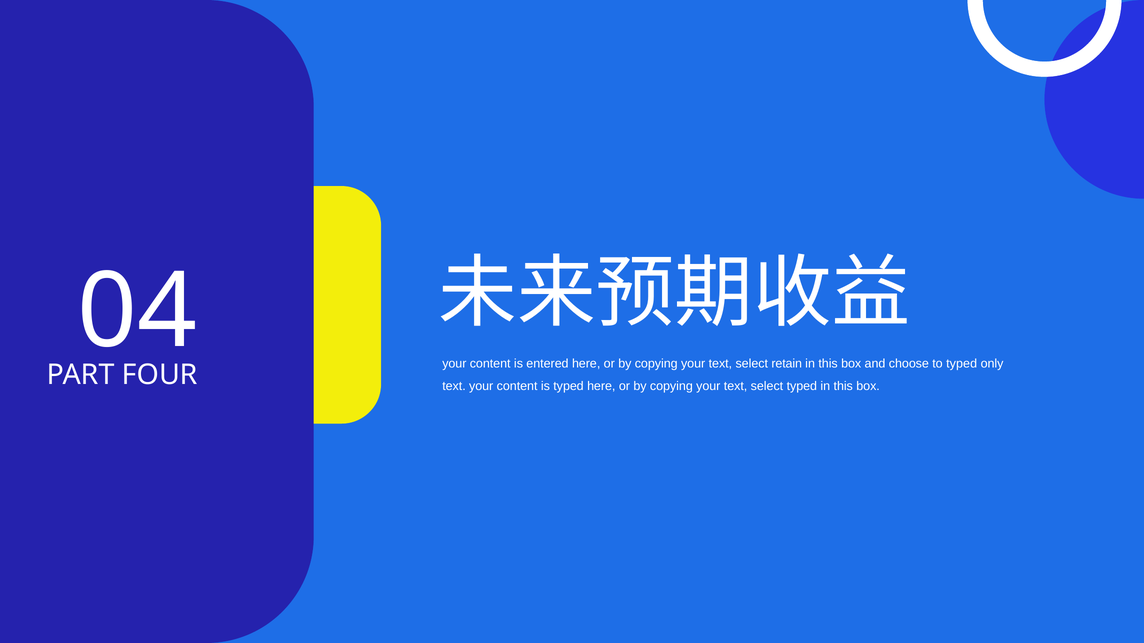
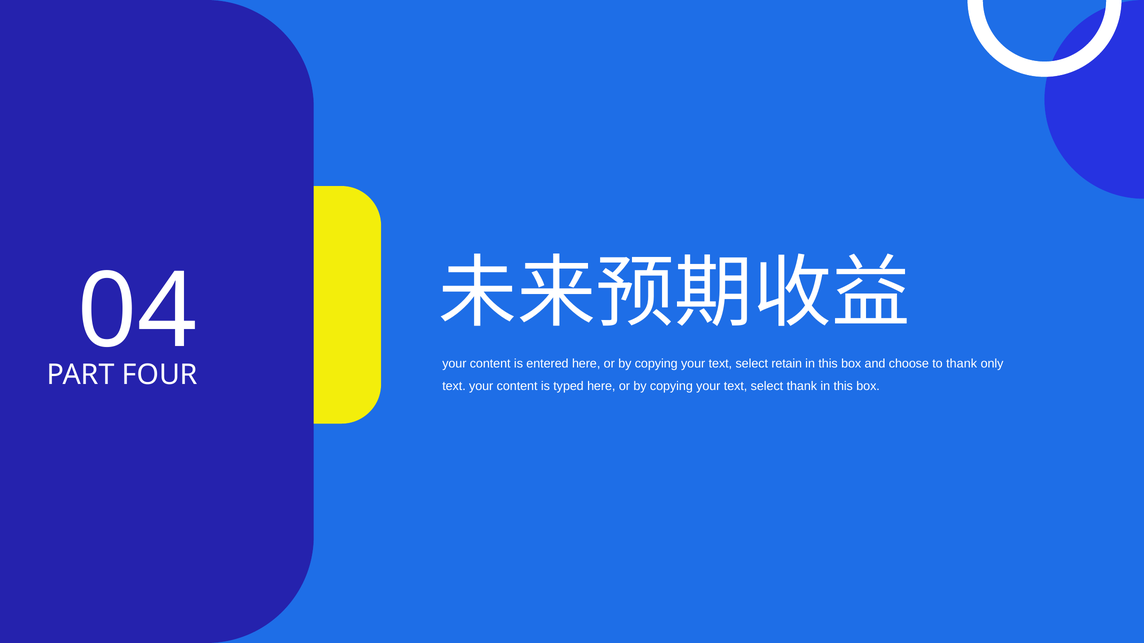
to typed: typed -> thank (962, 364)
select typed: typed -> thank (802, 386)
